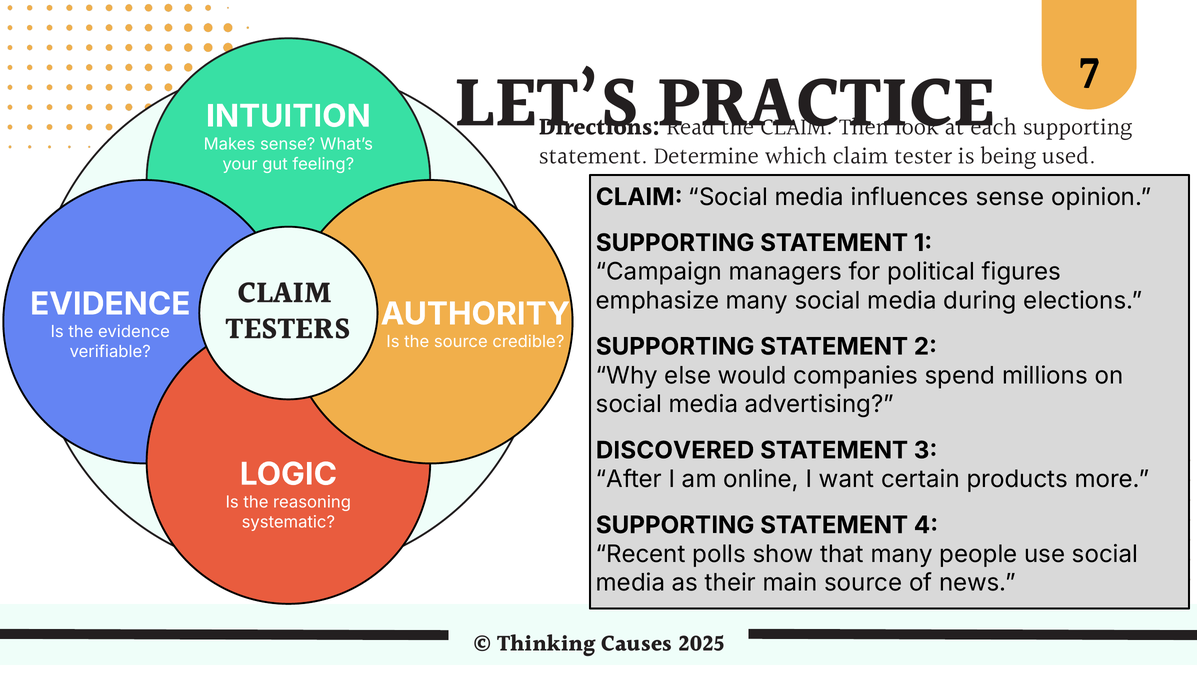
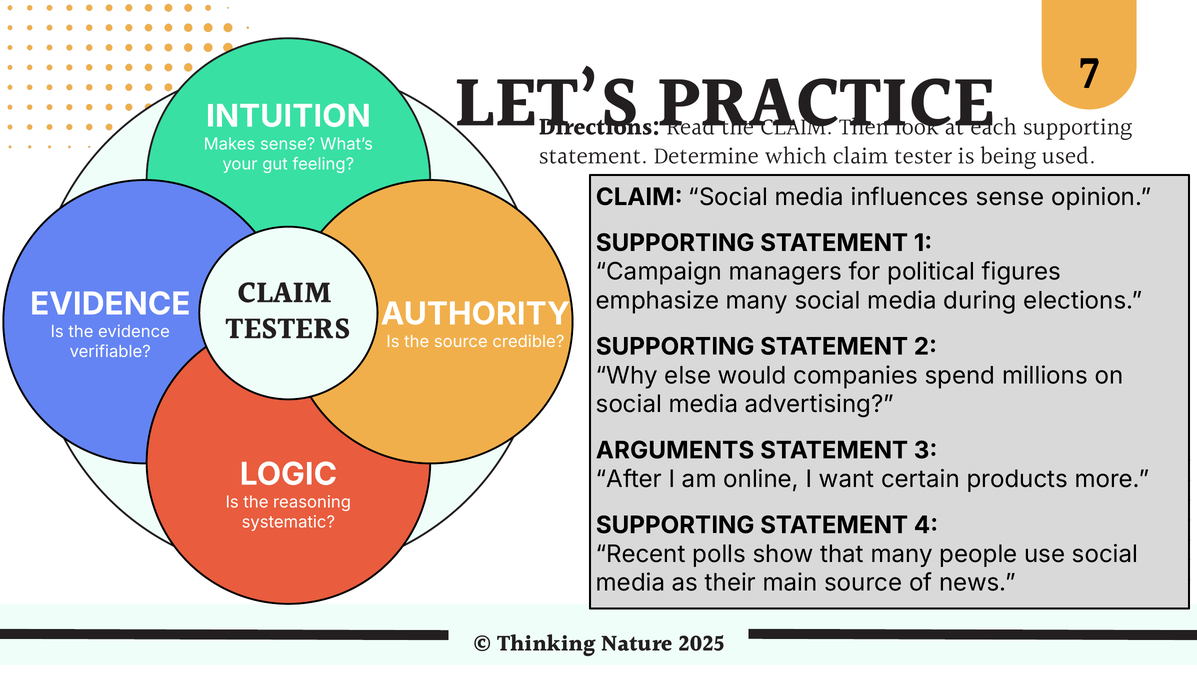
DISCOVERED: DISCOVERED -> ARGUMENTS (675, 451)
Causes: Causes -> Nature (637, 645)
